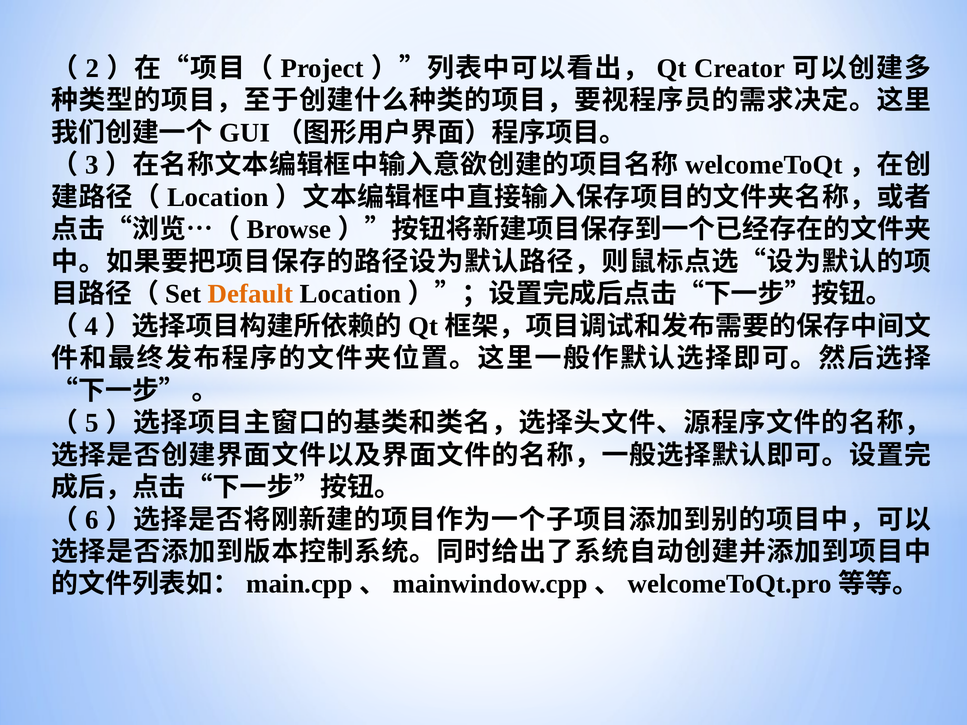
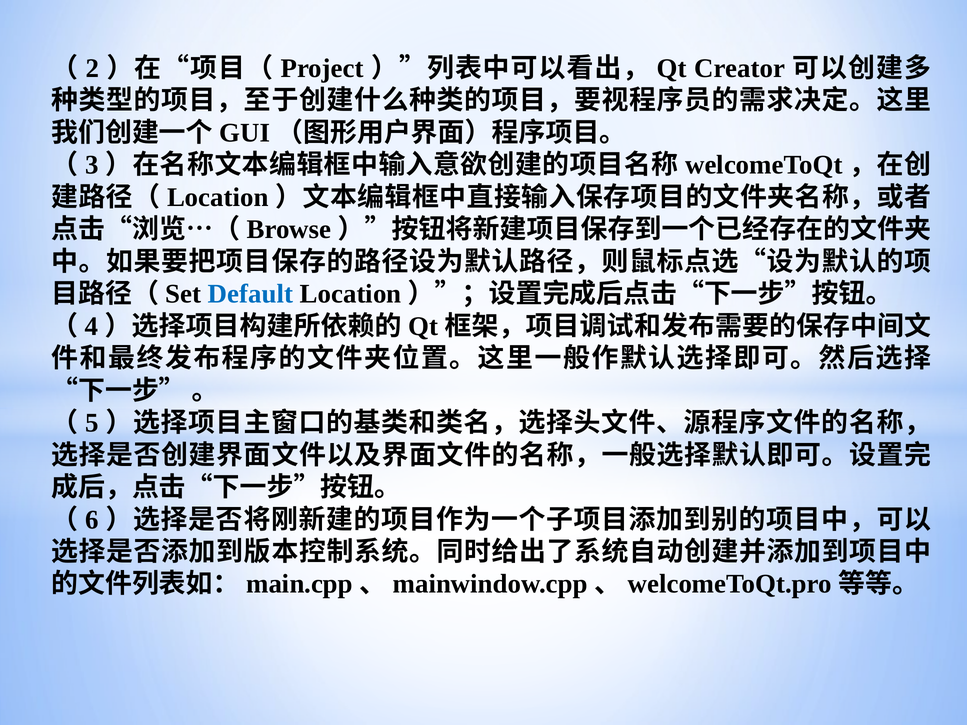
Default colour: orange -> blue (250, 294)
